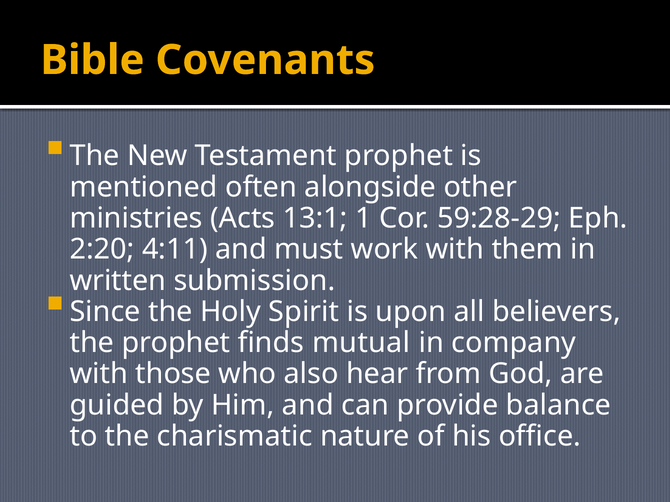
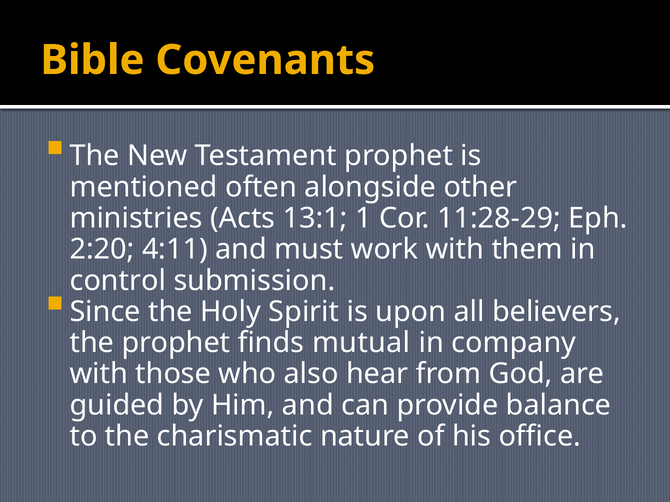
59:28-29: 59:28-29 -> 11:28-29 (499, 218)
written: written -> control (118, 281)
